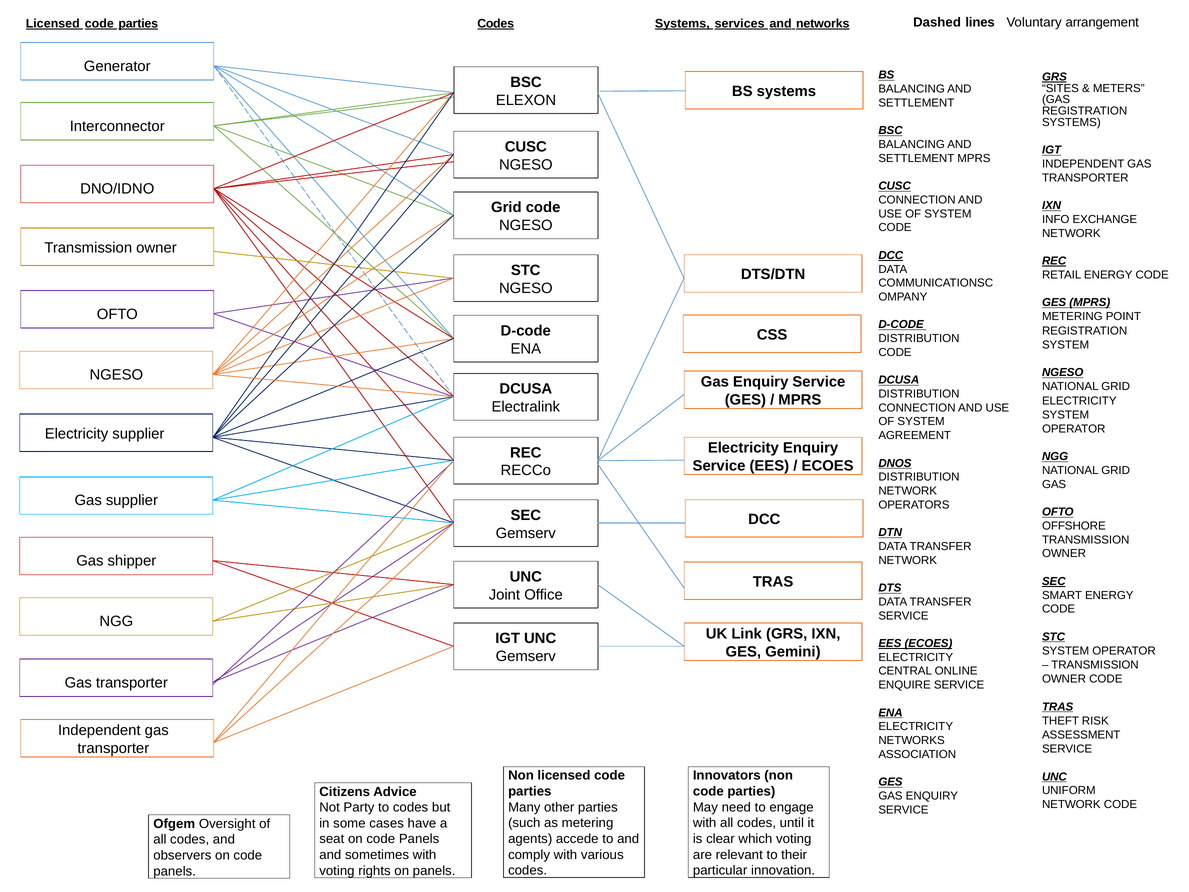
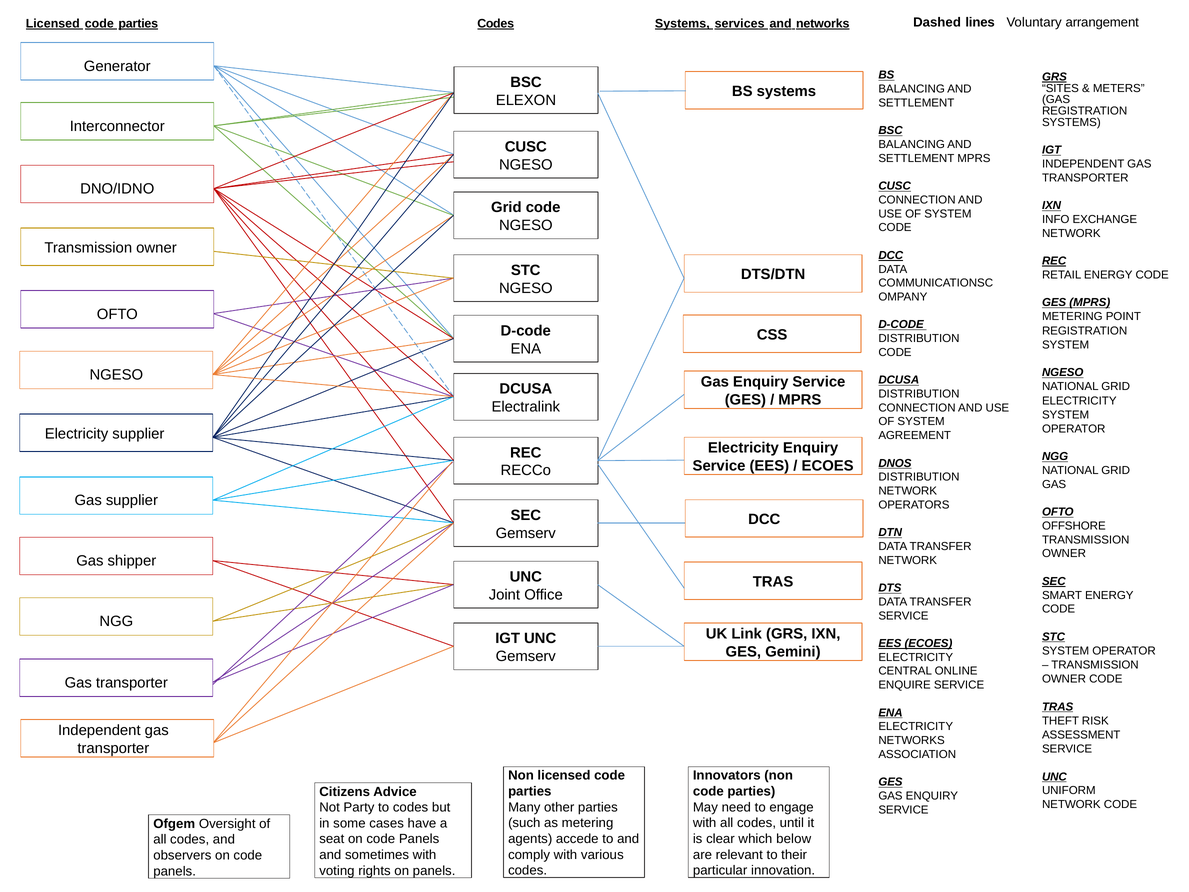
which voting: voting -> below (794, 839)
